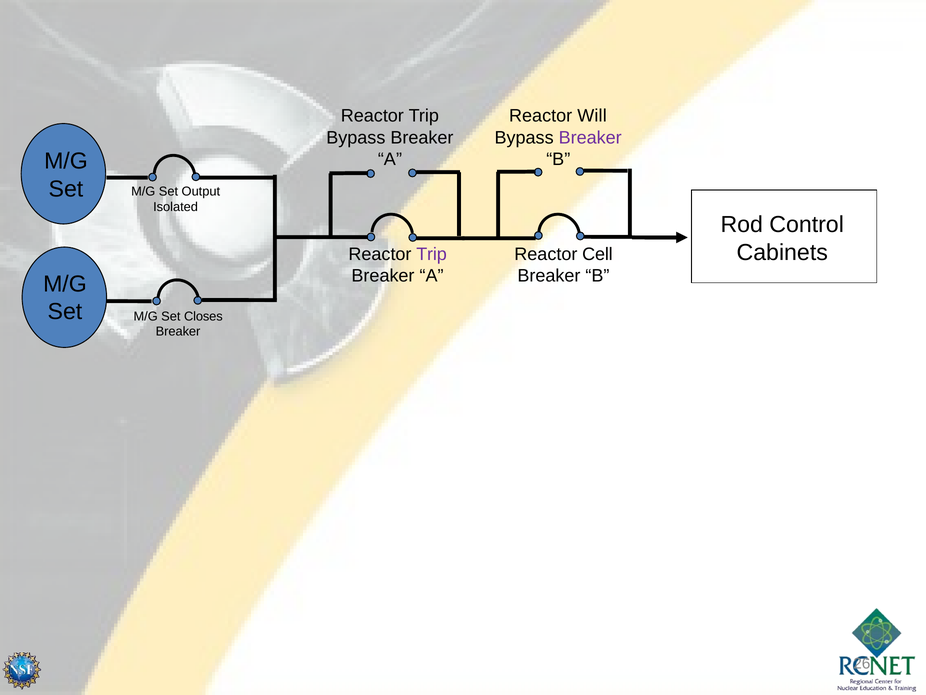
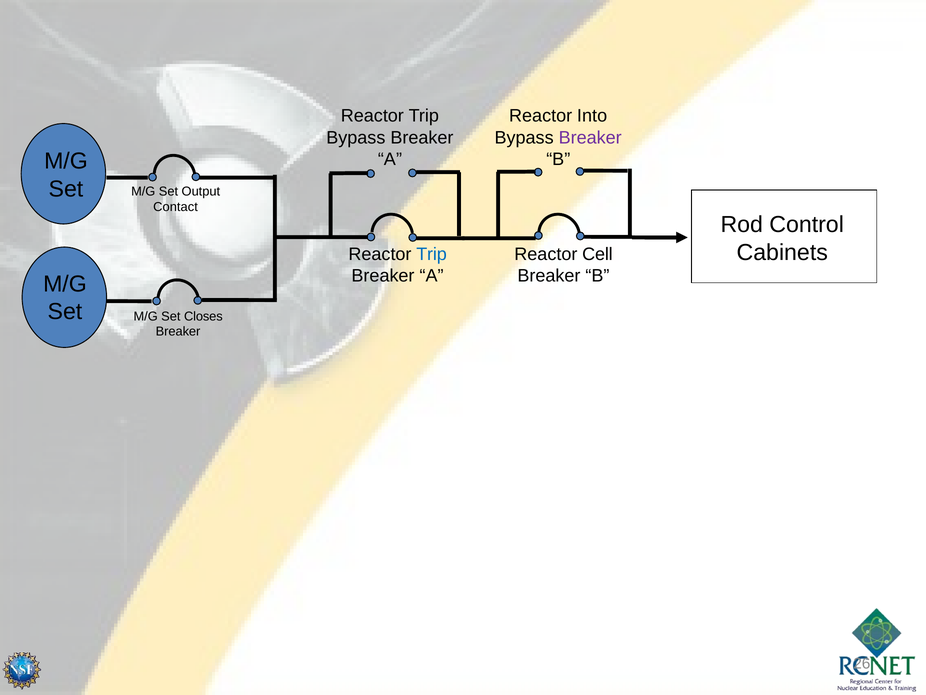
Will: Will -> Into (592, 116)
Isolated: Isolated -> Contact (176, 207)
Trip colour: purple -> blue (432, 254)
